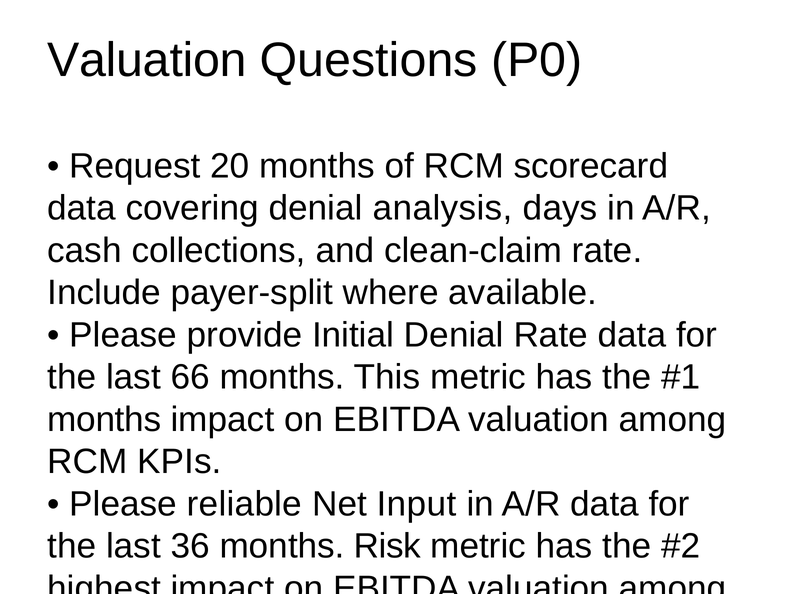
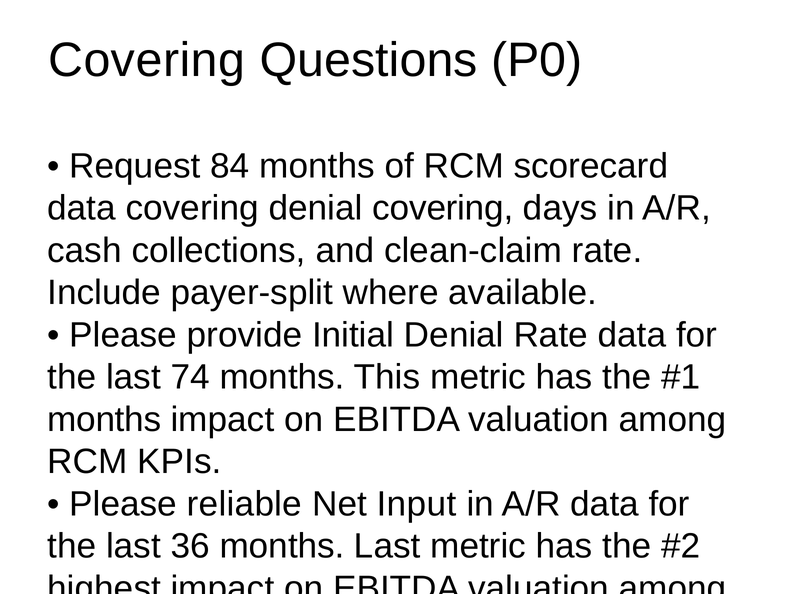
Valuation: Valuation -> Covering (147, 60)
20: 20 -> 84 (230, 166)
denial analysis: analysis -> covering (443, 208)
66: 66 -> 74 (190, 377)
months Risk: Risk -> Last (387, 546)
